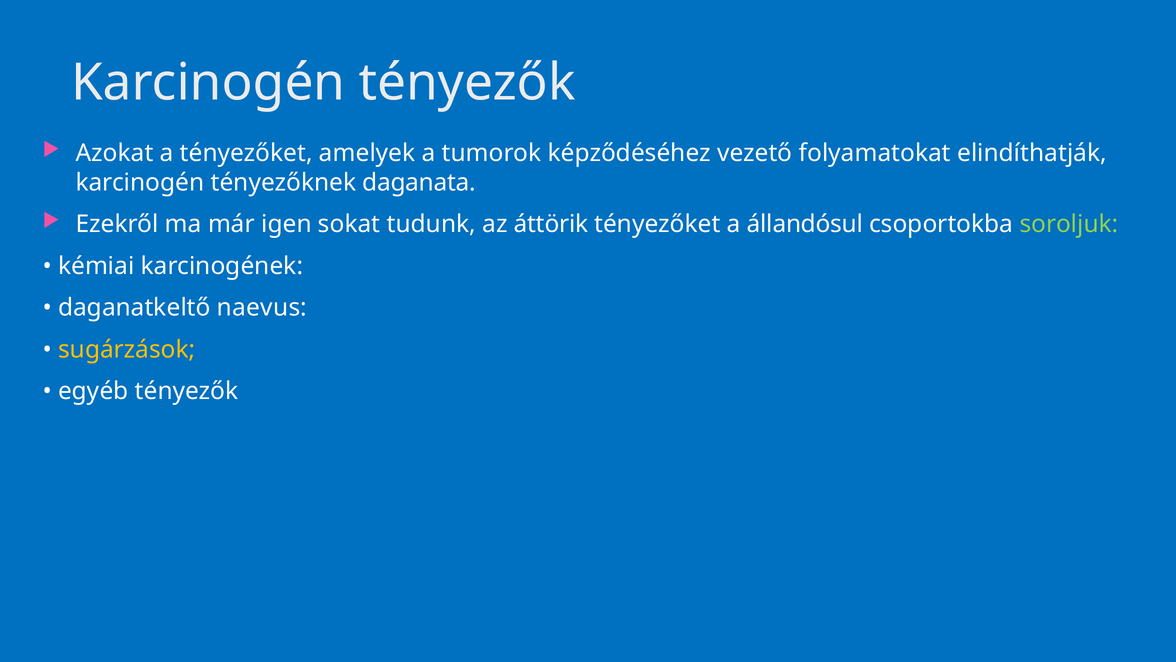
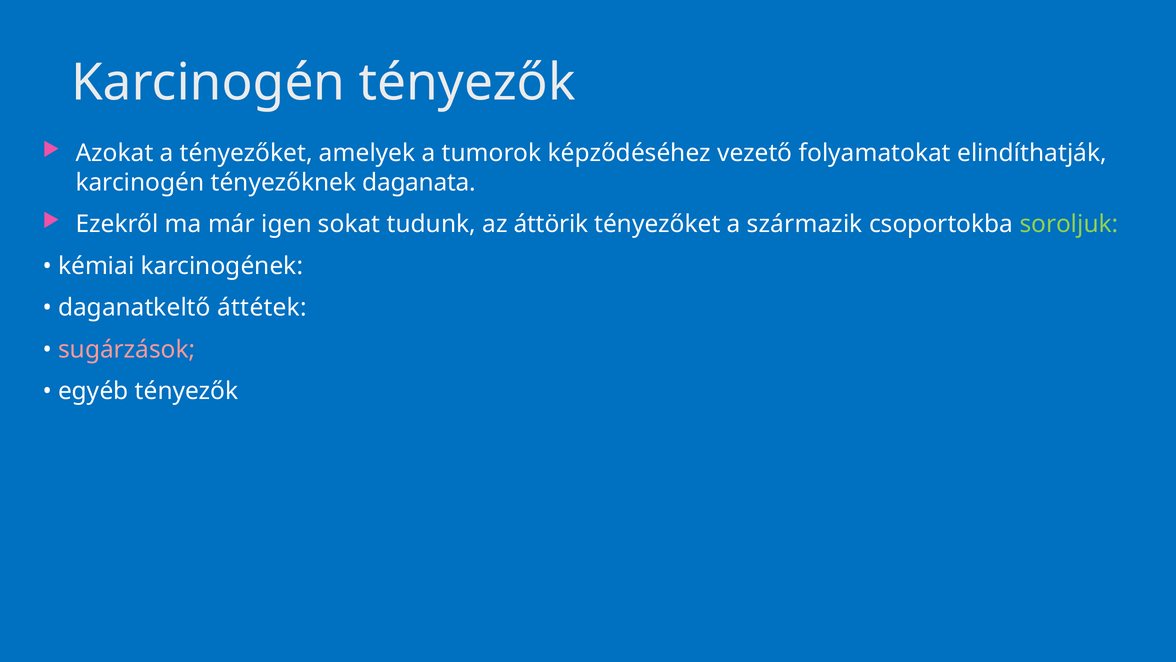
állandósul: állandósul -> származik (805, 224)
naevus: naevus -> áttétek (262, 308)
sugárzások colour: yellow -> pink (127, 349)
